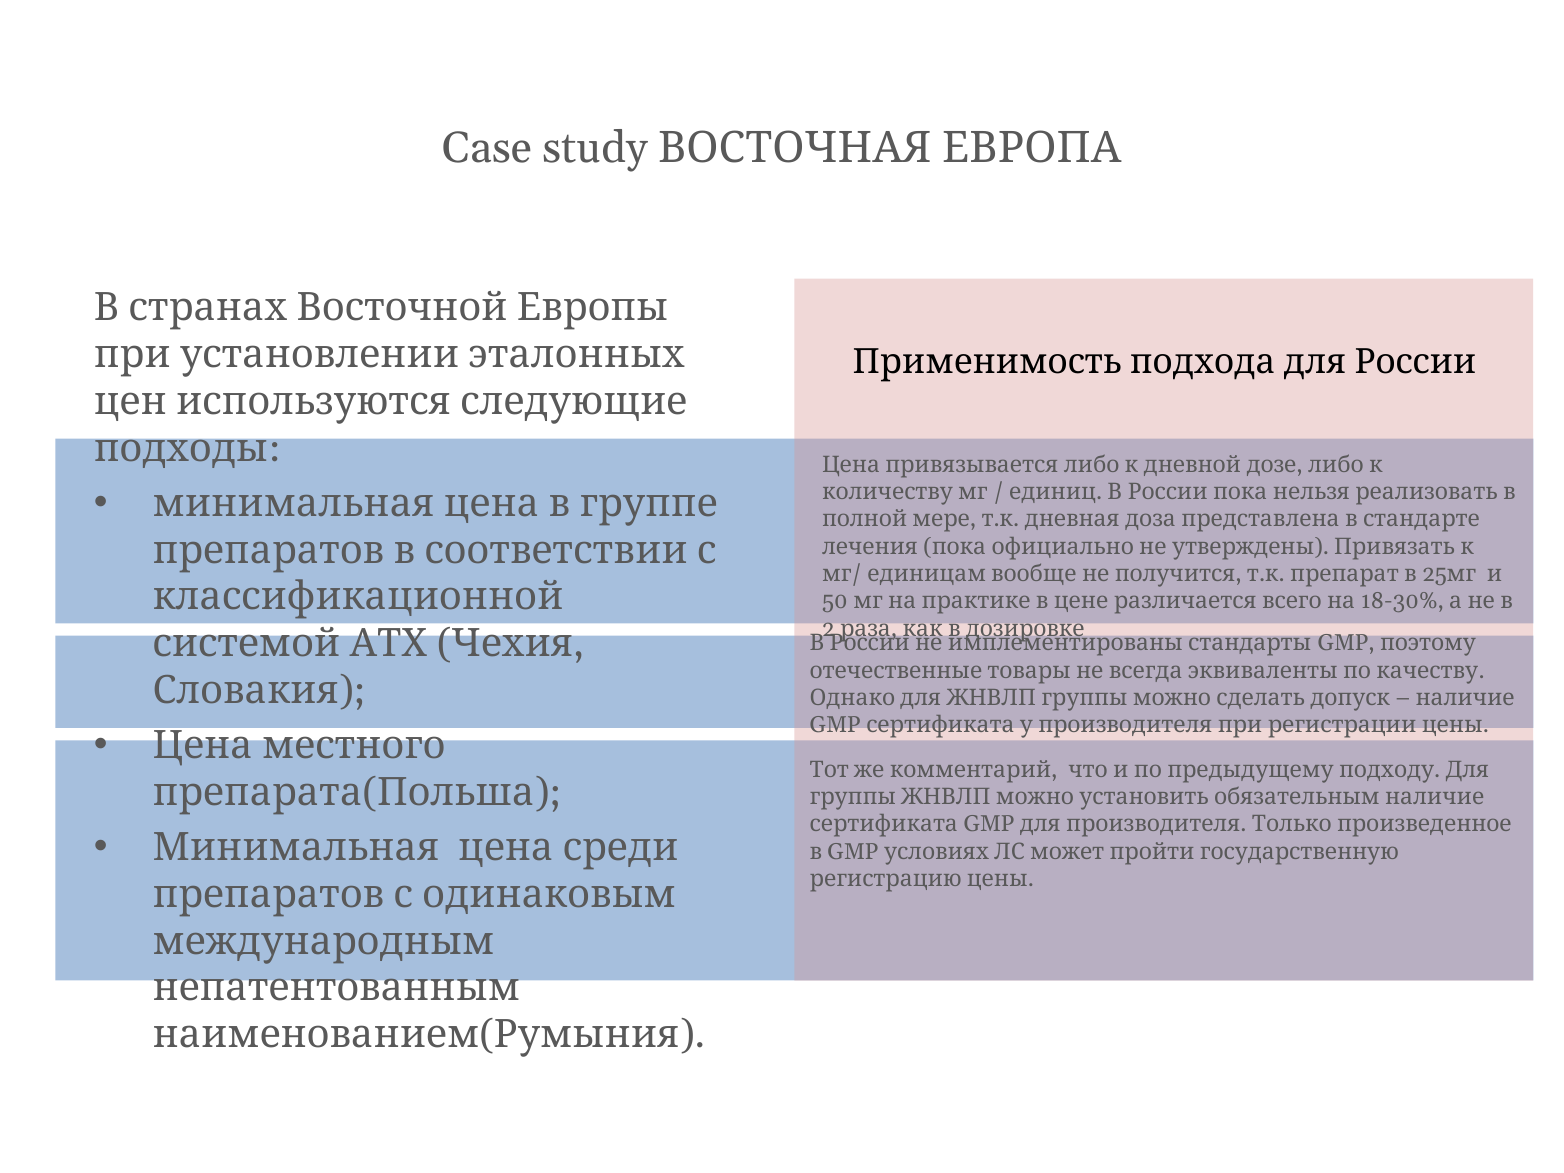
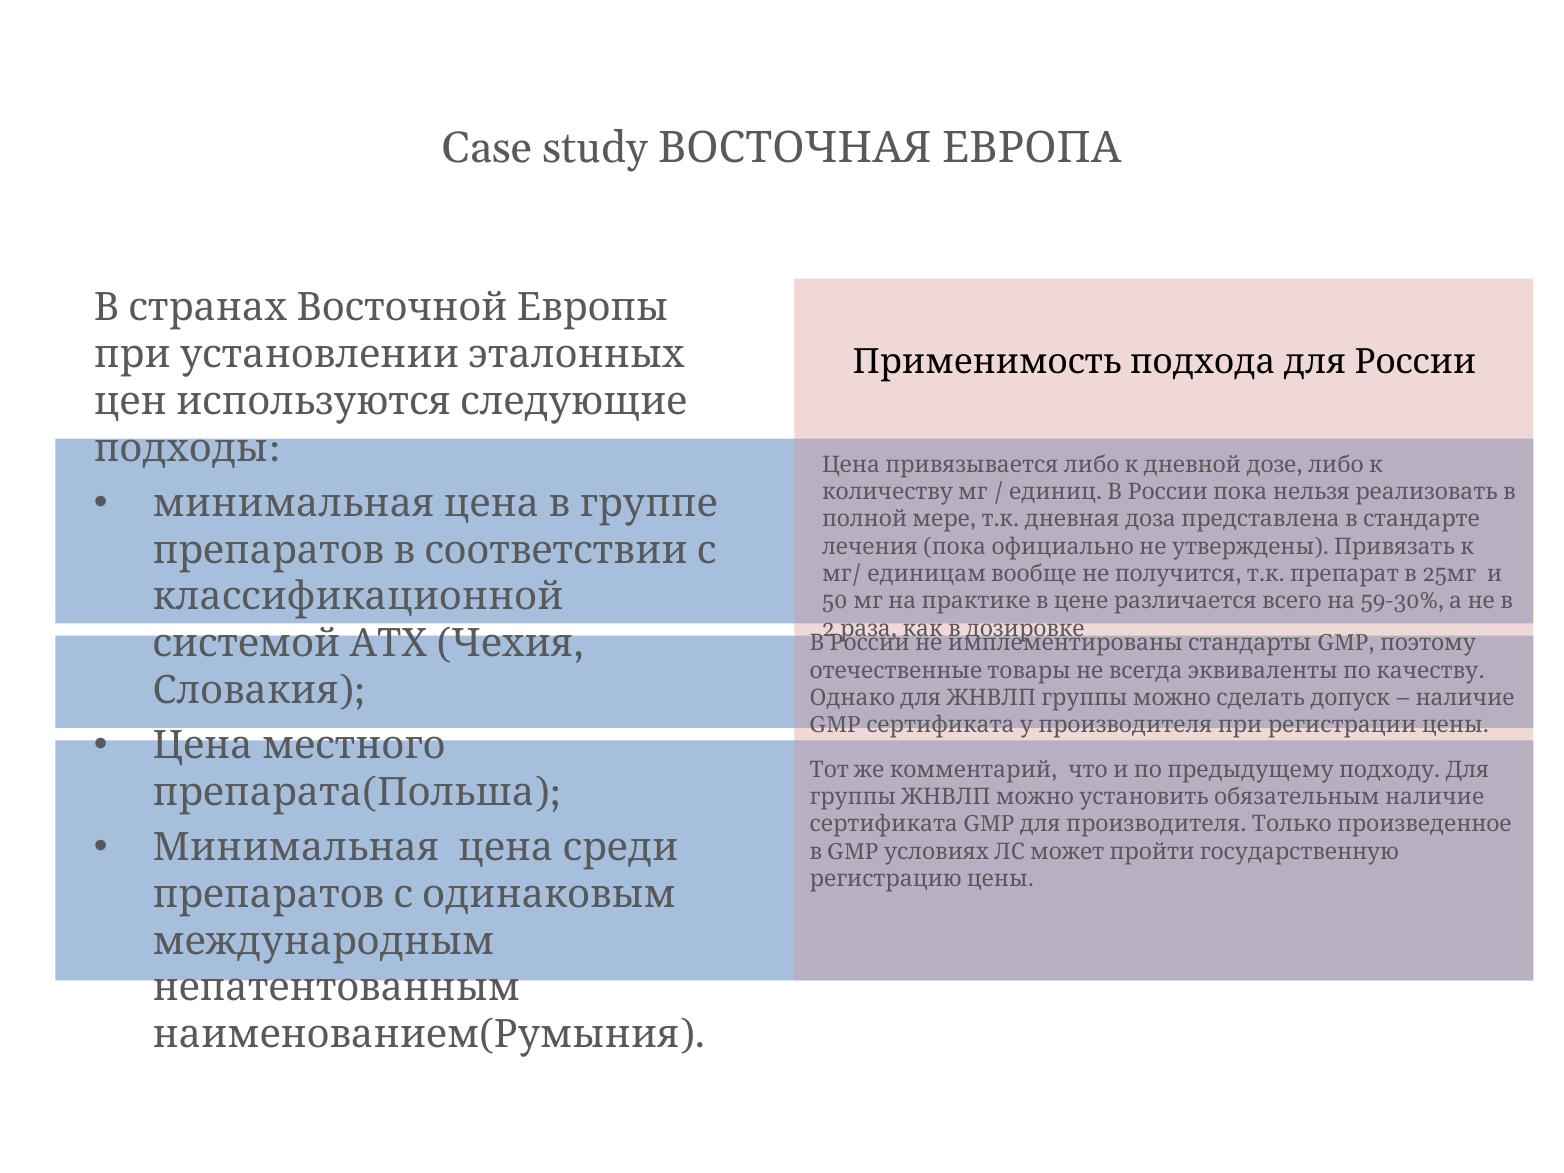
18-30%: 18-30% -> 59-30% (1402, 601)
